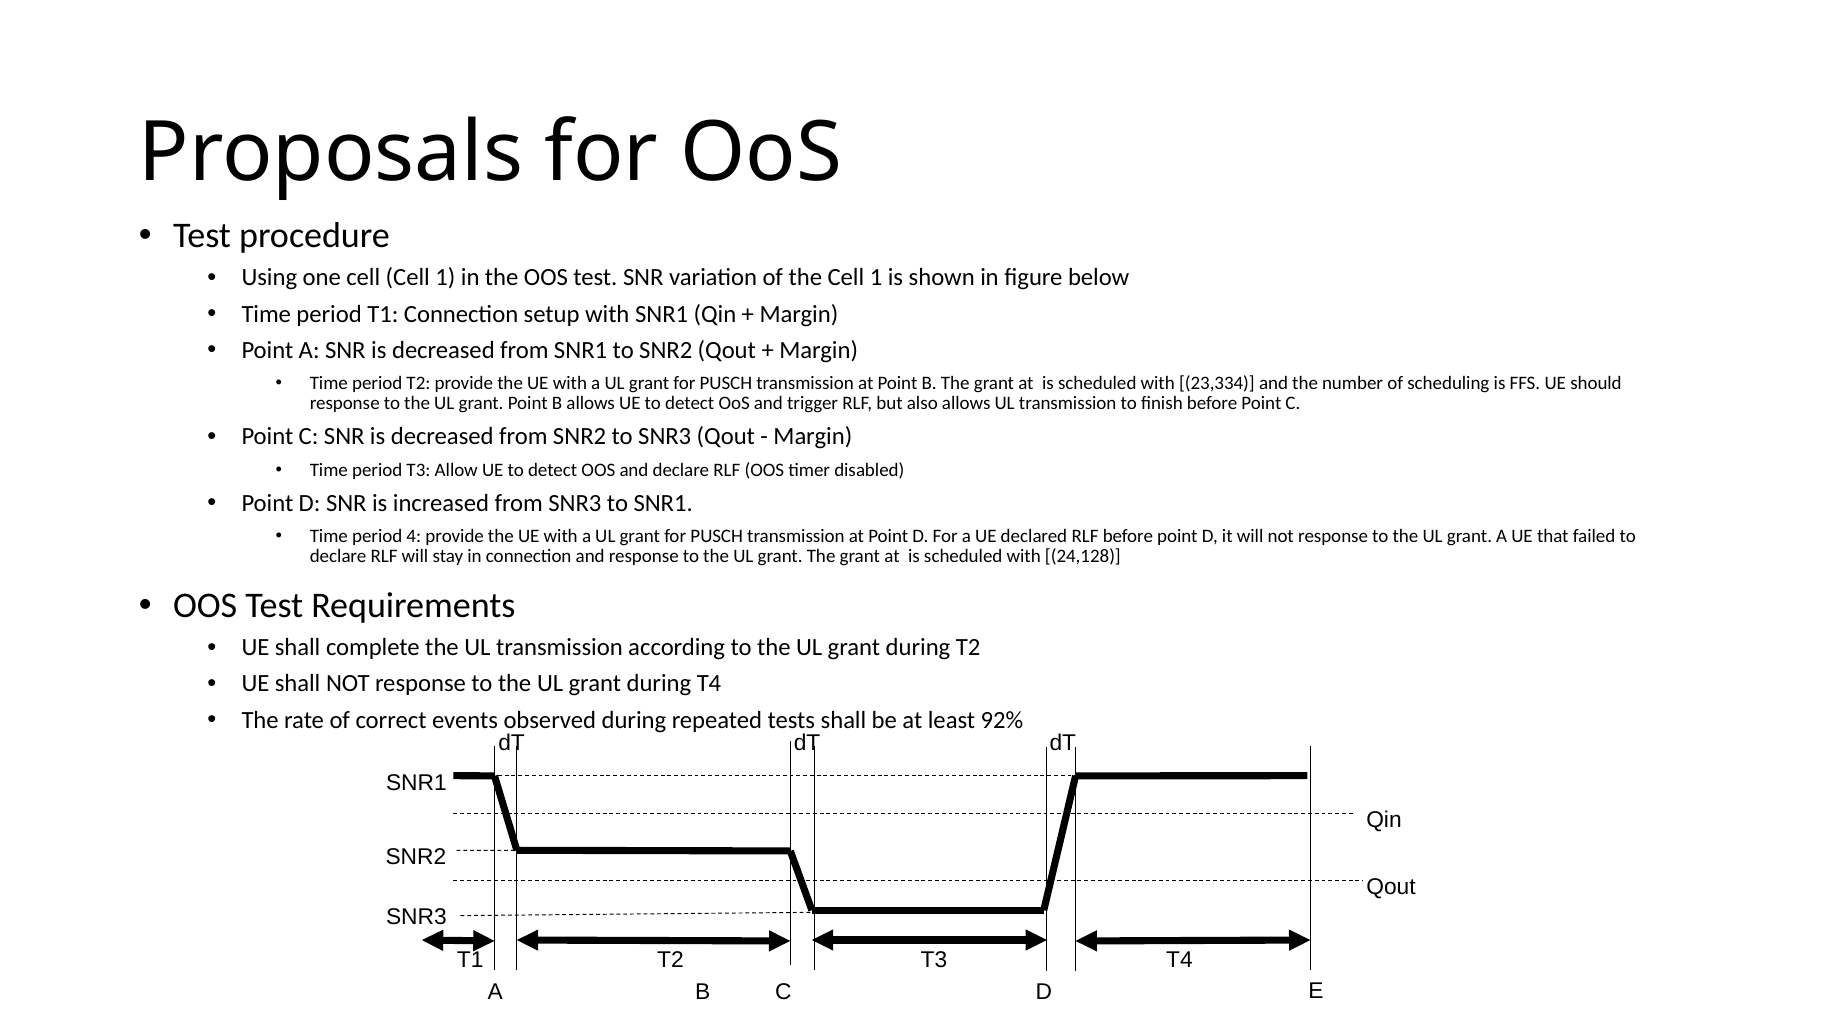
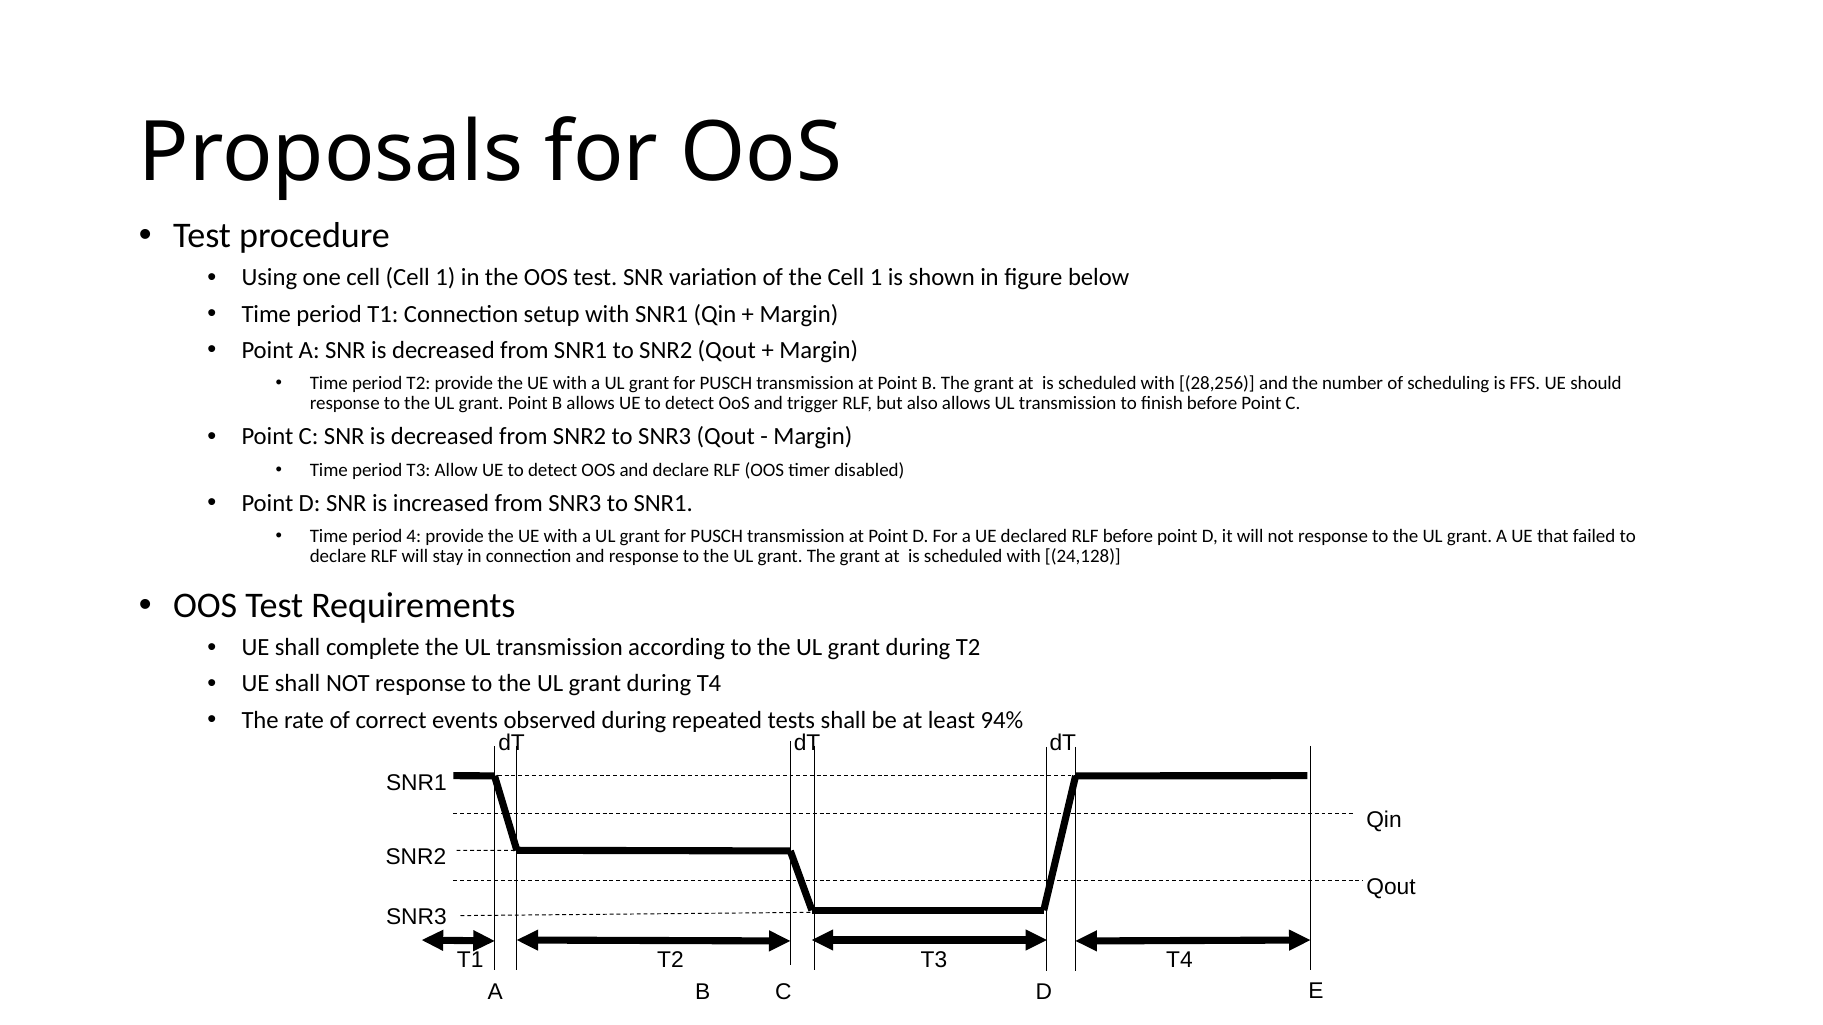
23,334: 23,334 -> 28,256 (1217, 383)
92%: 92% -> 94% (1002, 720)
